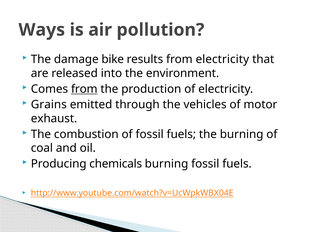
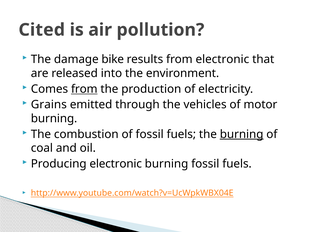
Ways: Ways -> Cited (42, 30)
from electricity: electricity -> electronic (222, 59)
exhaust: exhaust -> burning (54, 118)
burning underline: none -> present (242, 134)
Producing chemicals: chemicals -> electronic (116, 164)
